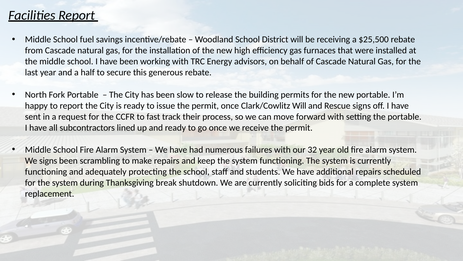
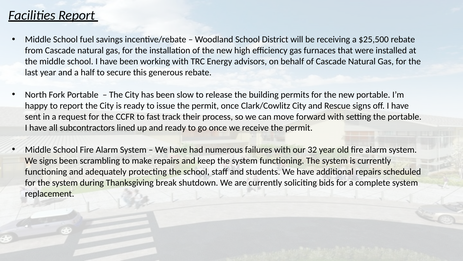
Clark/Cowlitz Will: Will -> City (299, 105)
